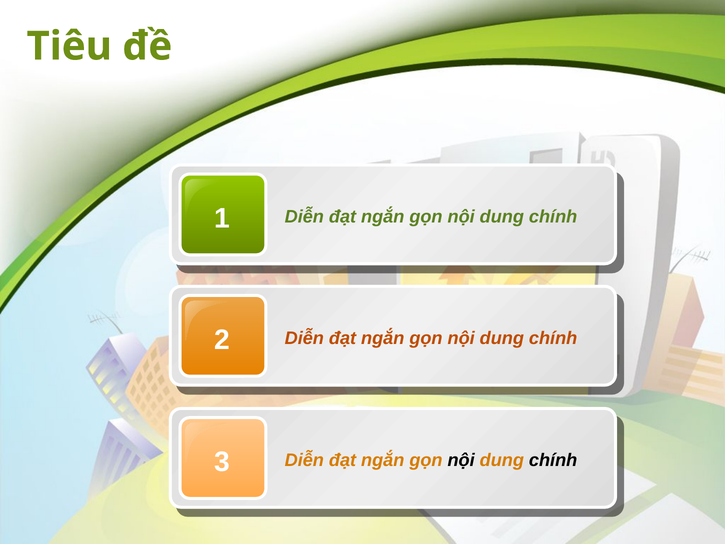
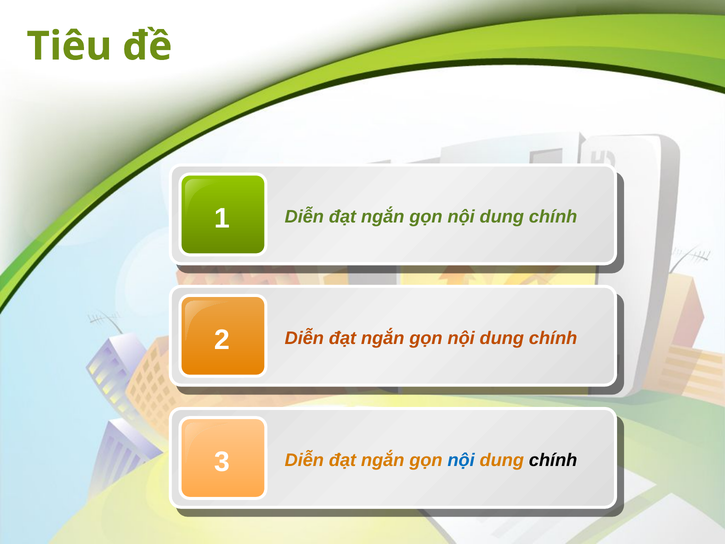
nội colour: black -> blue (461, 460)
